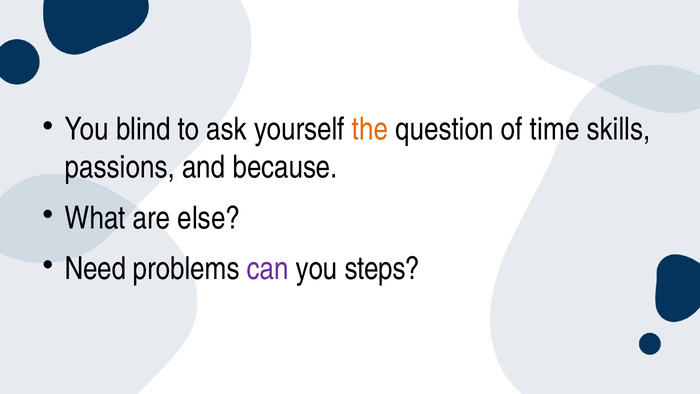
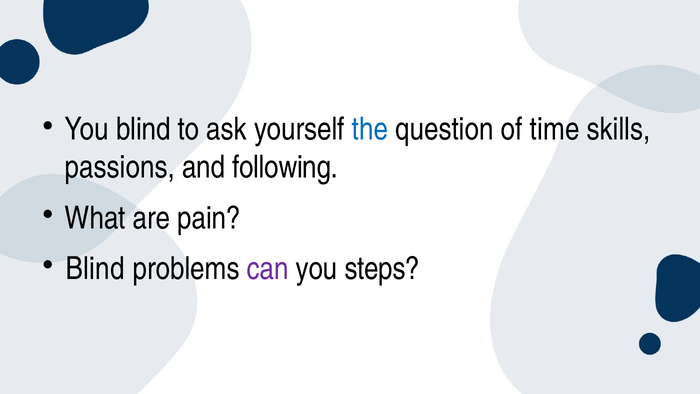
the colour: orange -> blue (370, 129)
because: because -> following (285, 167)
else: else -> pain (209, 218)
Need: Need -> Blind (95, 269)
